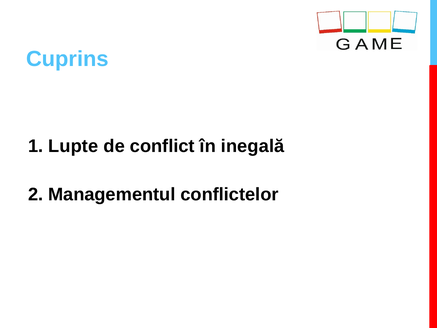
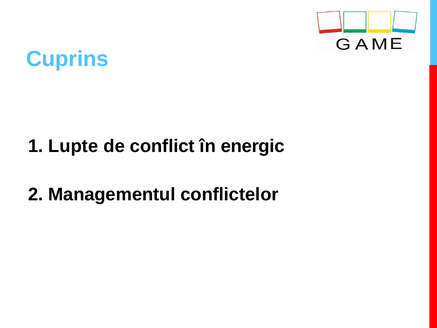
inegală: inegală -> energic (253, 146)
